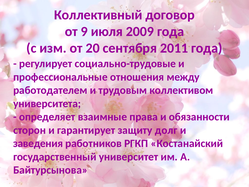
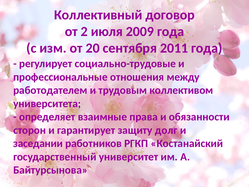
9: 9 -> 2 (84, 31)
заведения: заведения -> заседании (38, 143)
